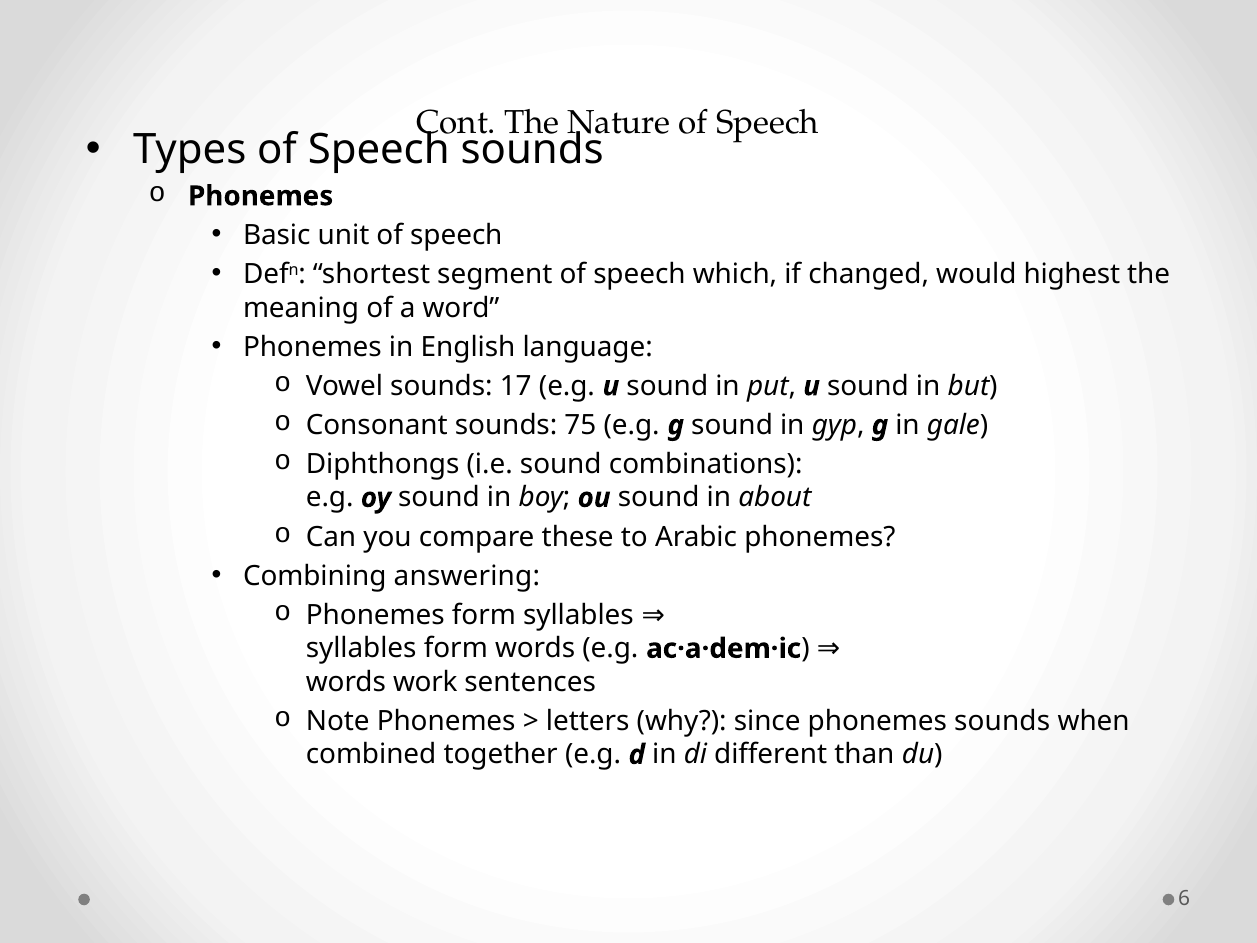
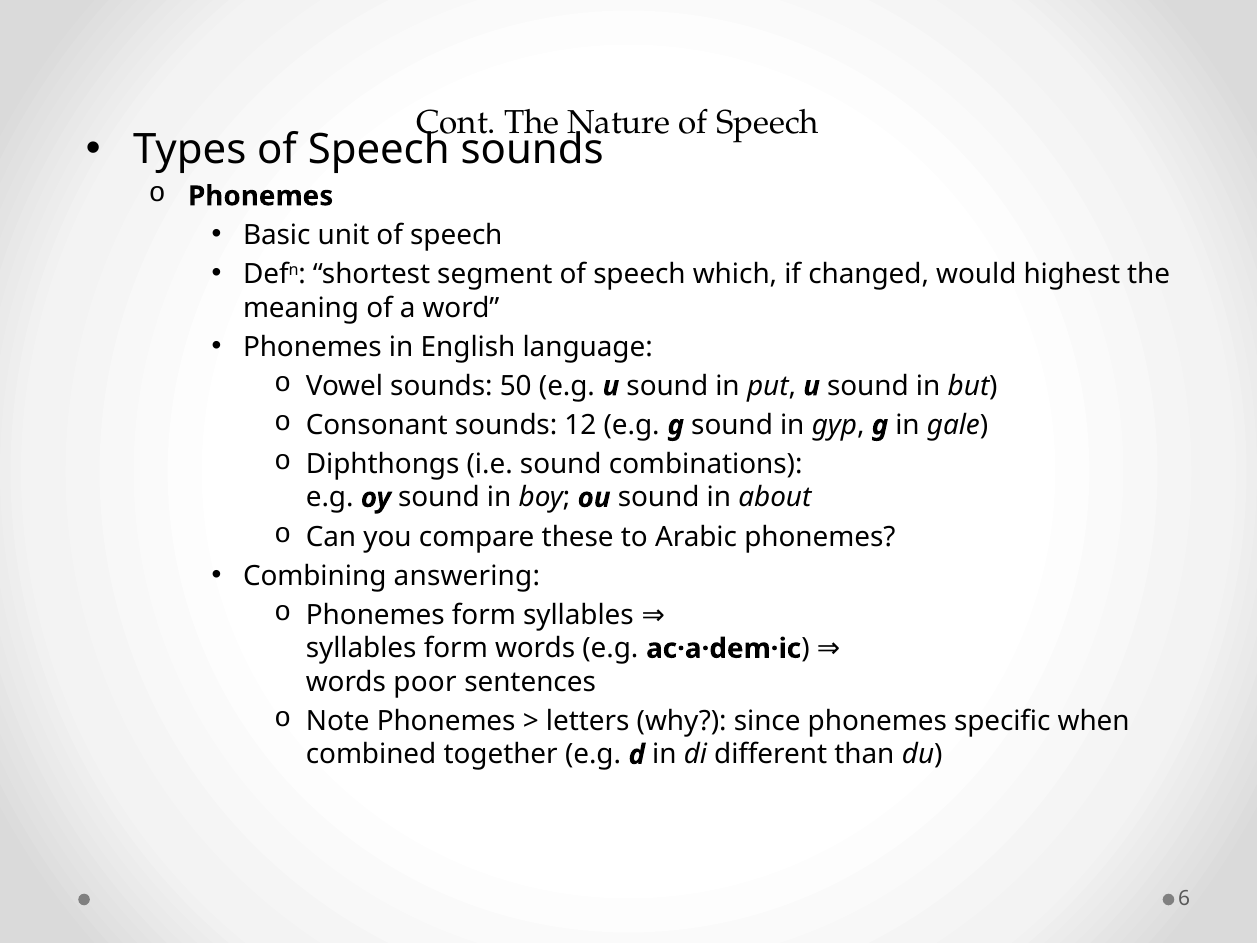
17: 17 -> 50 (516, 386)
75: 75 -> 12 (580, 425)
work: work -> poor (425, 682)
phonemes sounds: sounds -> specific (1002, 721)
